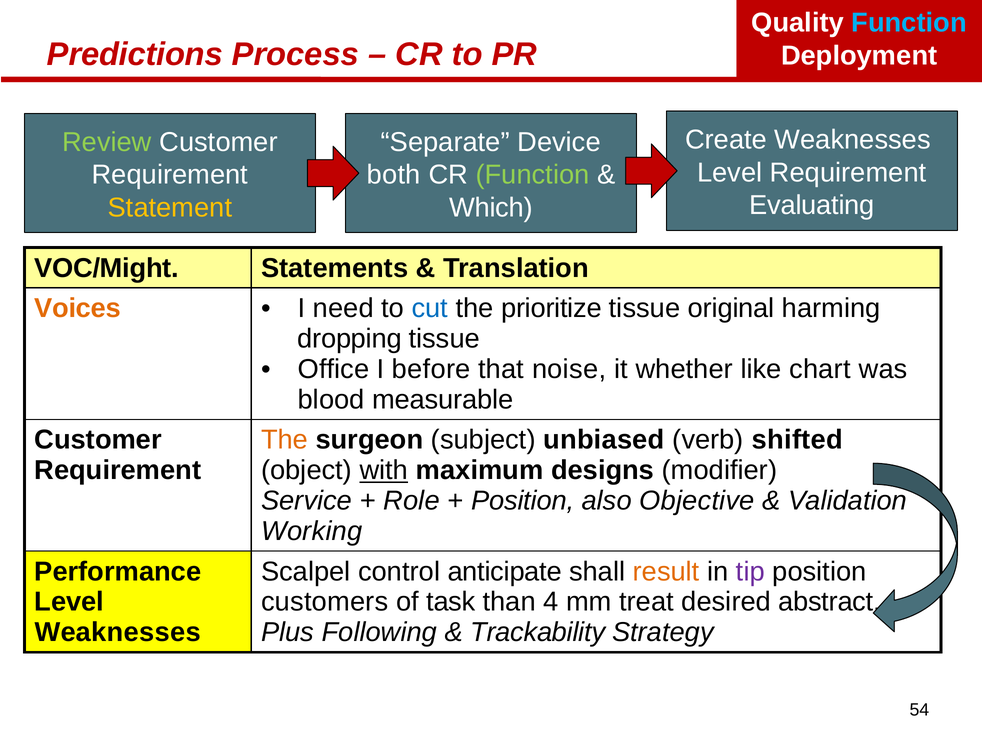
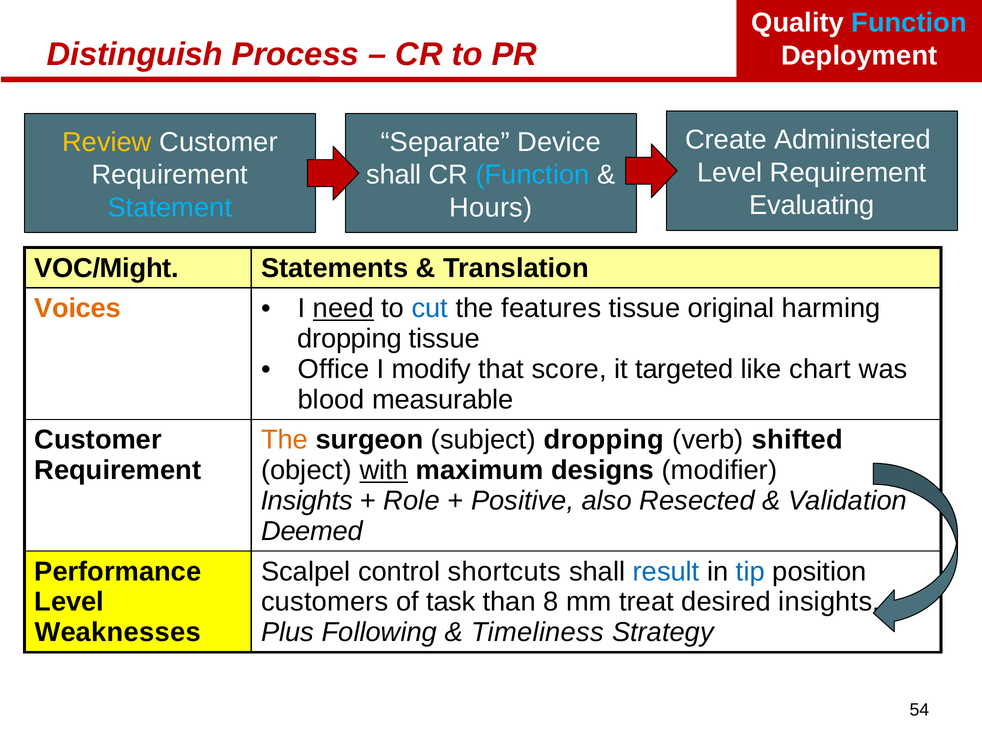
Predictions: Predictions -> Distinguish (135, 54)
Create Weaknesses: Weaknesses -> Administered (853, 140)
Review colour: light green -> yellow (107, 142)
both: both -> shall (394, 175)
Function colour: light green -> light blue (533, 175)
Statement colour: yellow -> light blue (170, 208)
Which: Which -> Hours (491, 208)
need underline: none -> present (343, 308)
prioritize: prioritize -> features (551, 308)
before: before -> modify (432, 369)
noise: noise -> score (569, 369)
whether: whether -> targeted (684, 369)
subject unbiased: unbiased -> dropping (604, 440)
Service: Service -> Insights (307, 501)
Position: Position -> Positive (523, 501)
Objective: Objective -> Resected (697, 501)
Working: Working -> Deemed (312, 531)
anticipate: anticipate -> shortcuts (504, 571)
result colour: orange -> blue (666, 571)
tip colour: purple -> blue (750, 571)
4: 4 -> 8 (551, 602)
desired abstract: abstract -> insights (829, 602)
Trackability: Trackability -> Timeliness (537, 632)
